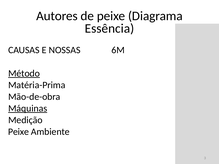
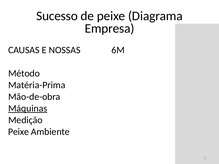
Autores: Autores -> Sucesso (57, 16)
Essência: Essência -> Empresa (110, 28)
Método underline: present -> none (24, 73)
